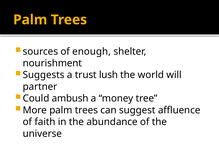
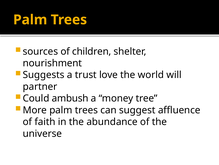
enough: enough -> children (92, 51)
lush: lush -> love (108, 75)
